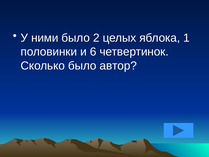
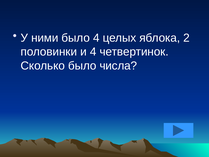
было 2: 2 -> 4 (96, 38)
1: 1 -> 2 (187, 38)
и 6: 6 -> 4 (93, 52)
автор: автор -> числа (118, 66)
